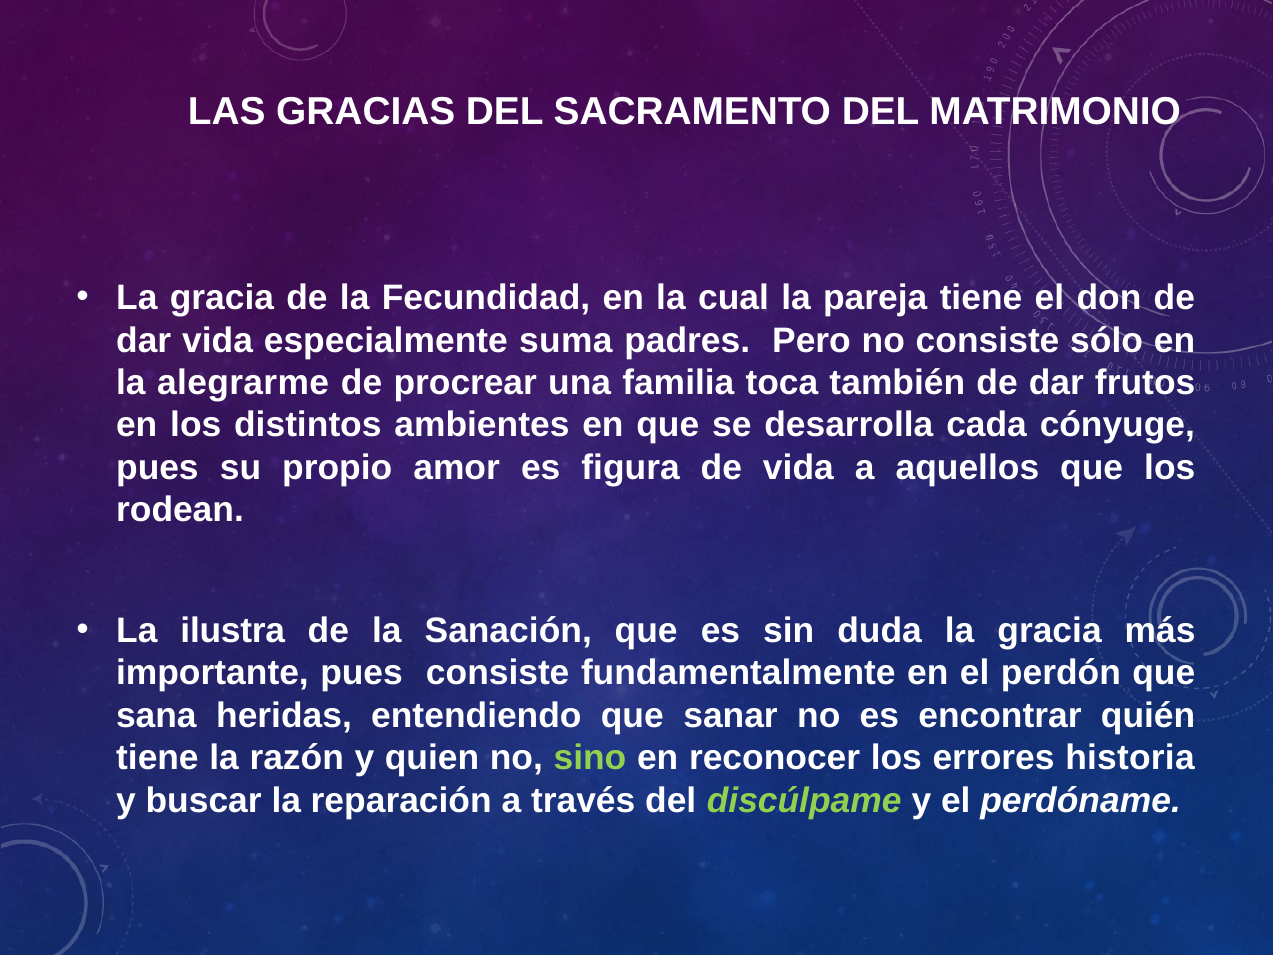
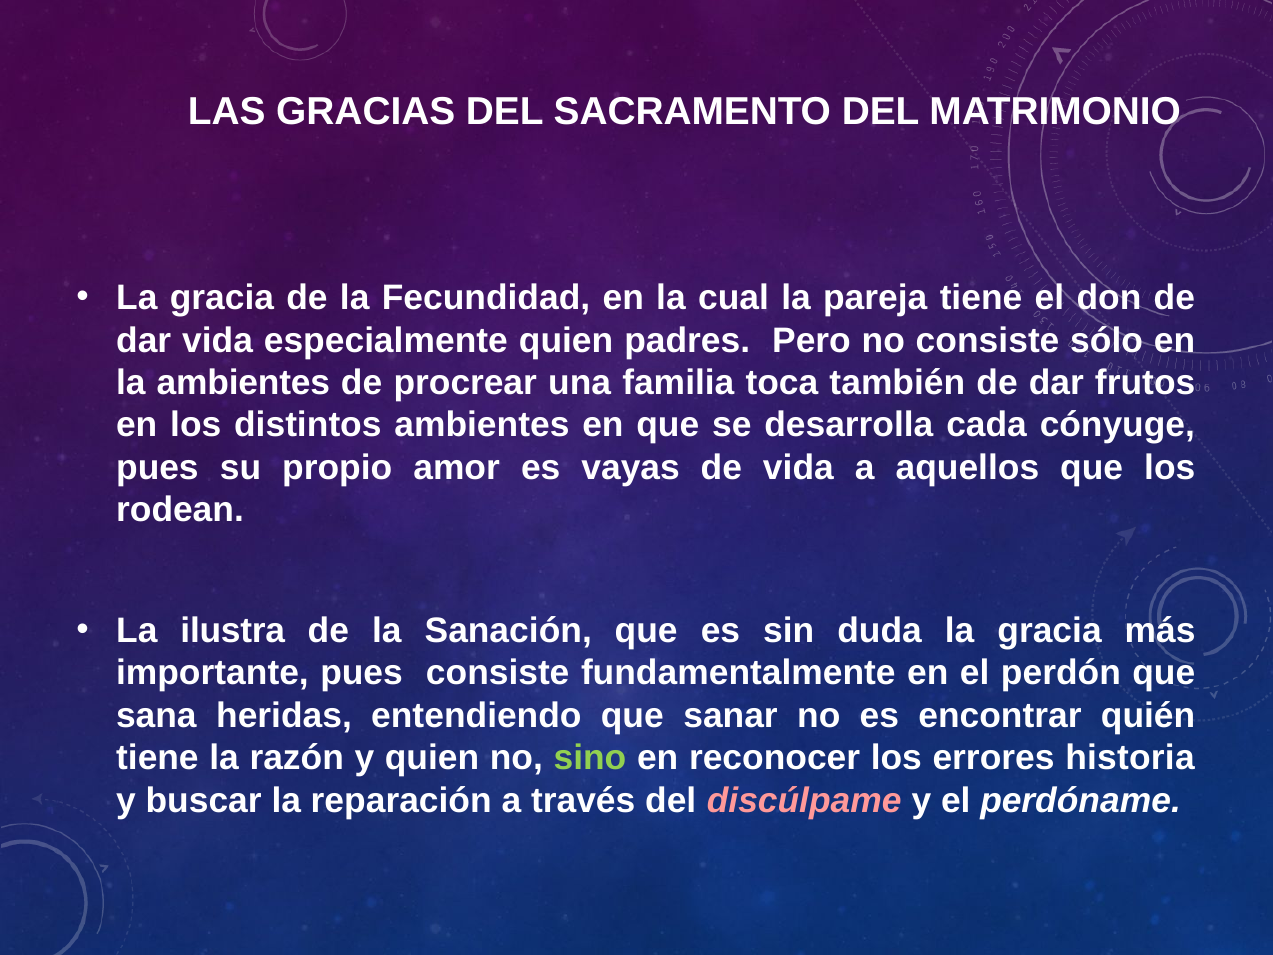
especialmente suma: suma -> quien (566, 340)
la alegrarme: alegrarme -> ambientes (243, 383)
figura: figura -> vayas (631, 468)
discúlpame colour: light green -> pink (804, 800)
